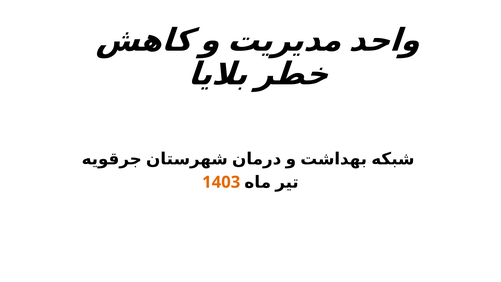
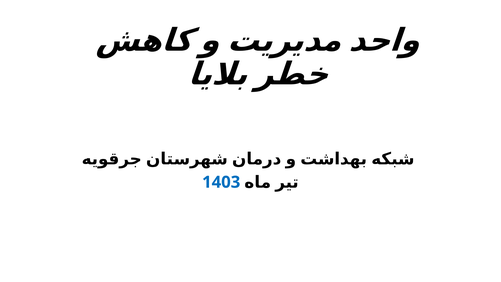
1403 colour: orange -> blue (221, 182)
